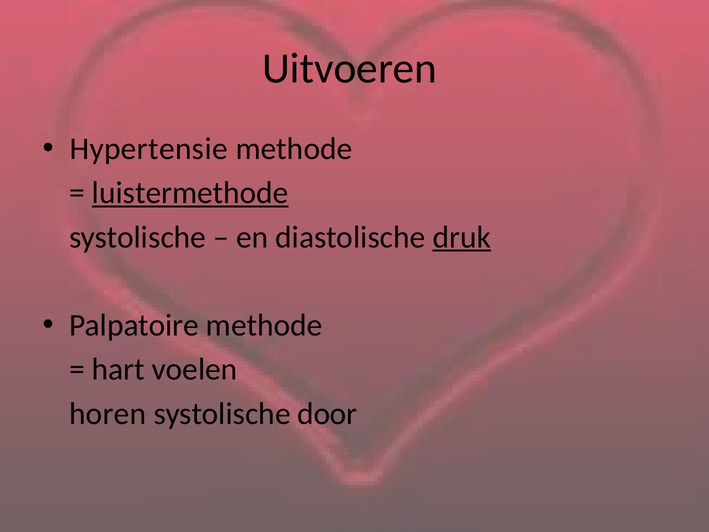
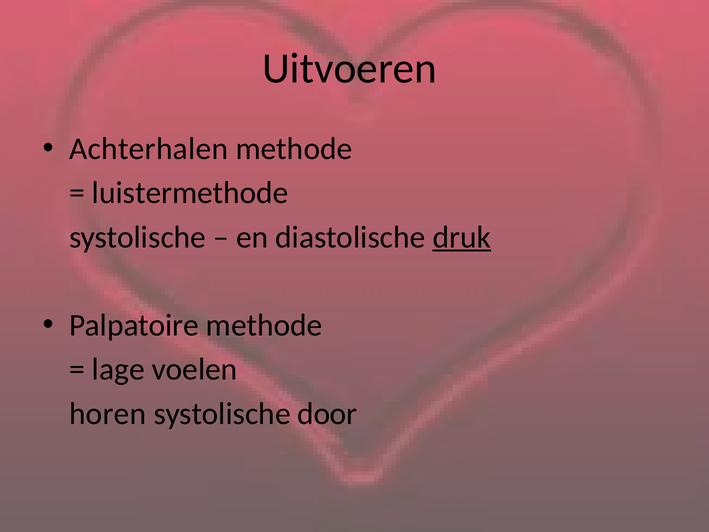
Hypertensie: Hypertensie -> Achterhalen (149, 149)
luistermethode underline: present -> none (190, 193)
hart: hart -> lage (118, 369)
